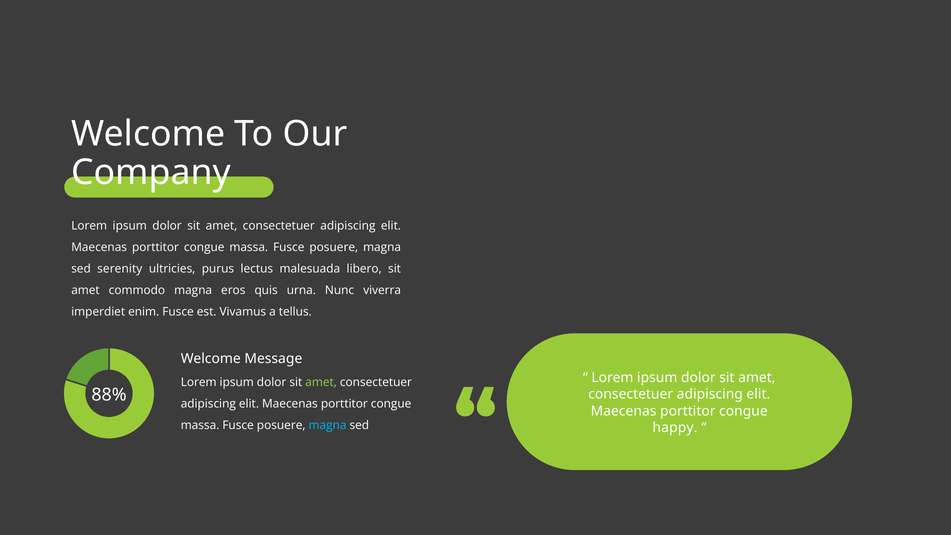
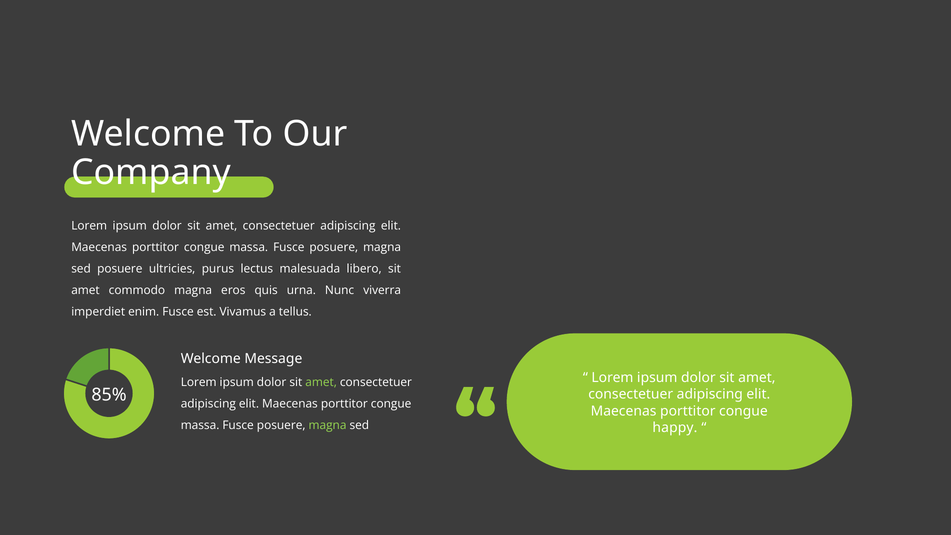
sed serenity: serenity -> posuere (120, 269)
88%: 88% -> 85% (109, 395)
magna colour: light blue -> light green (328, 425)
